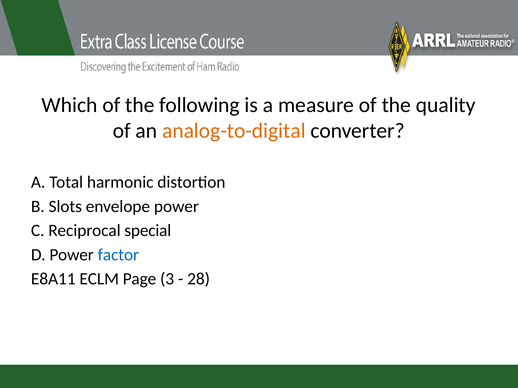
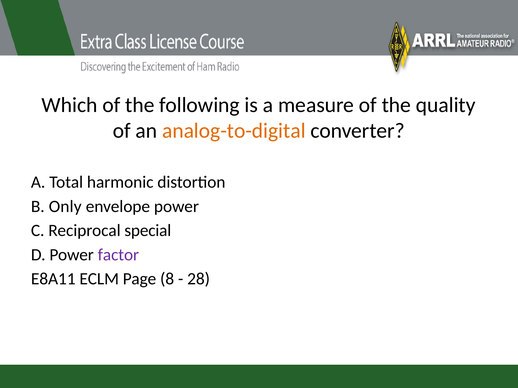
Slots: Slots -> Only (65, 207)
factor colour: blue -> purple (118, 255)
3: 3 -> 8 (167, 279)
